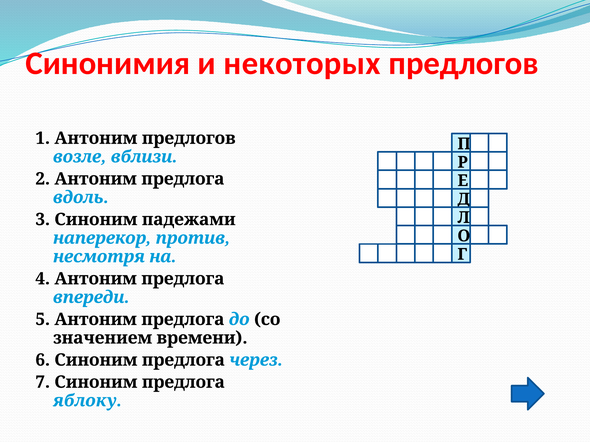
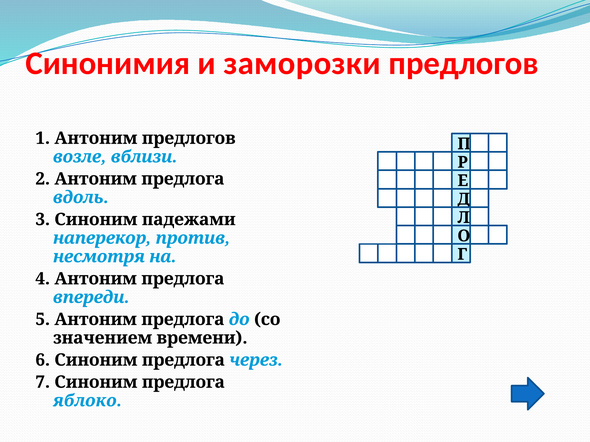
некоторых: некоторых -> заморозки (302, 63)
яблоку: яблоку -> яблоко (88, 401)
